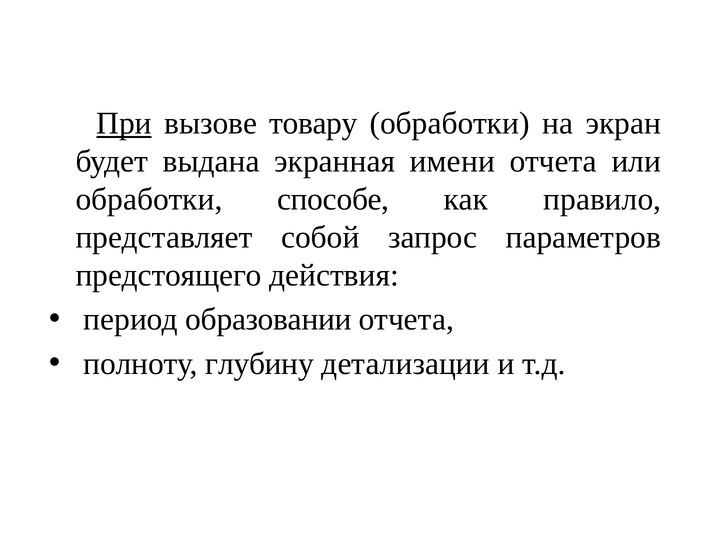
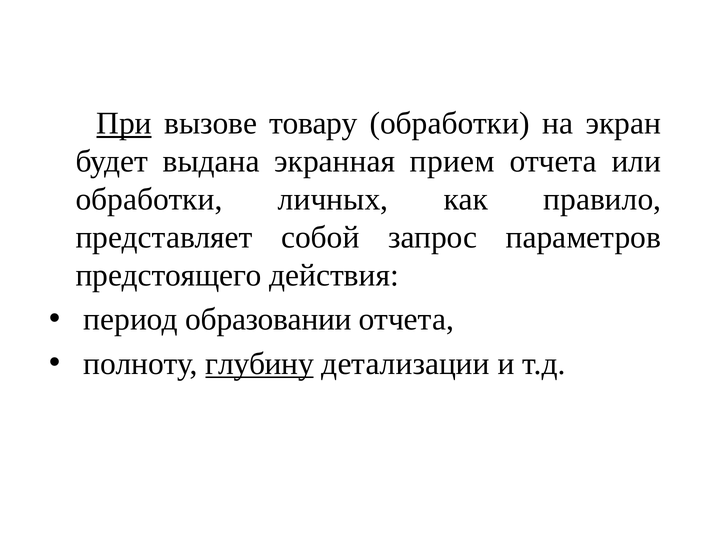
имени: имени -> прием (452, 161)
способе: способе -> личных (333, 199)
глубину underline: none -> present (260, 363)
